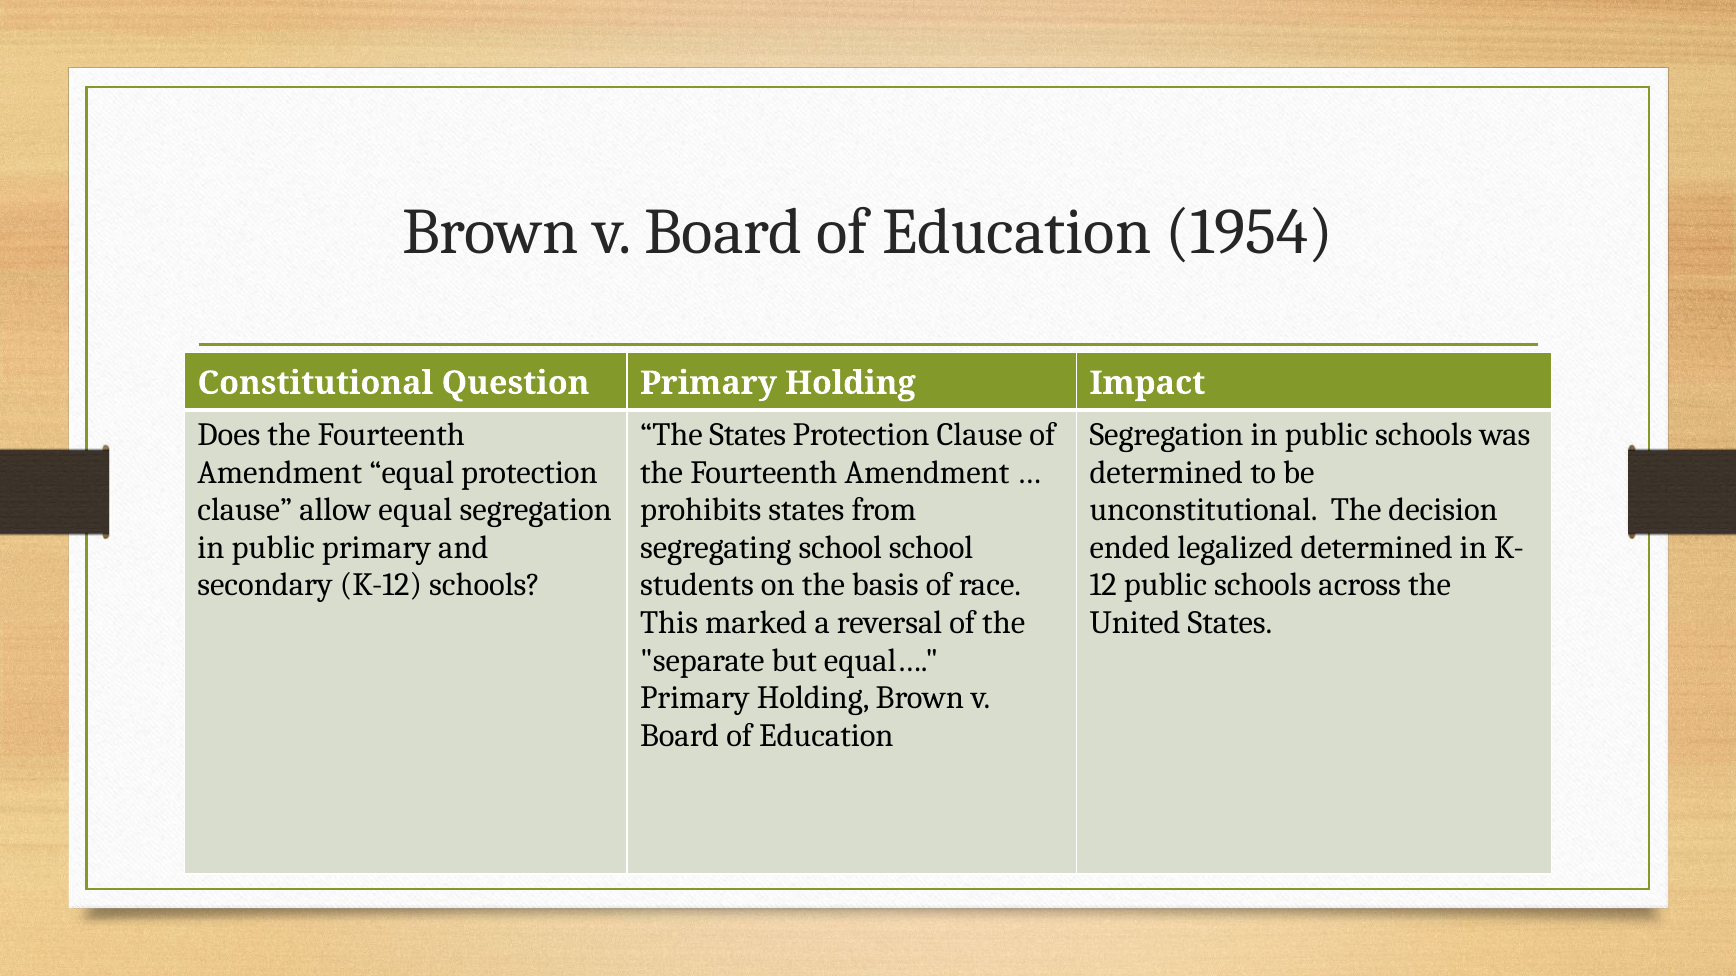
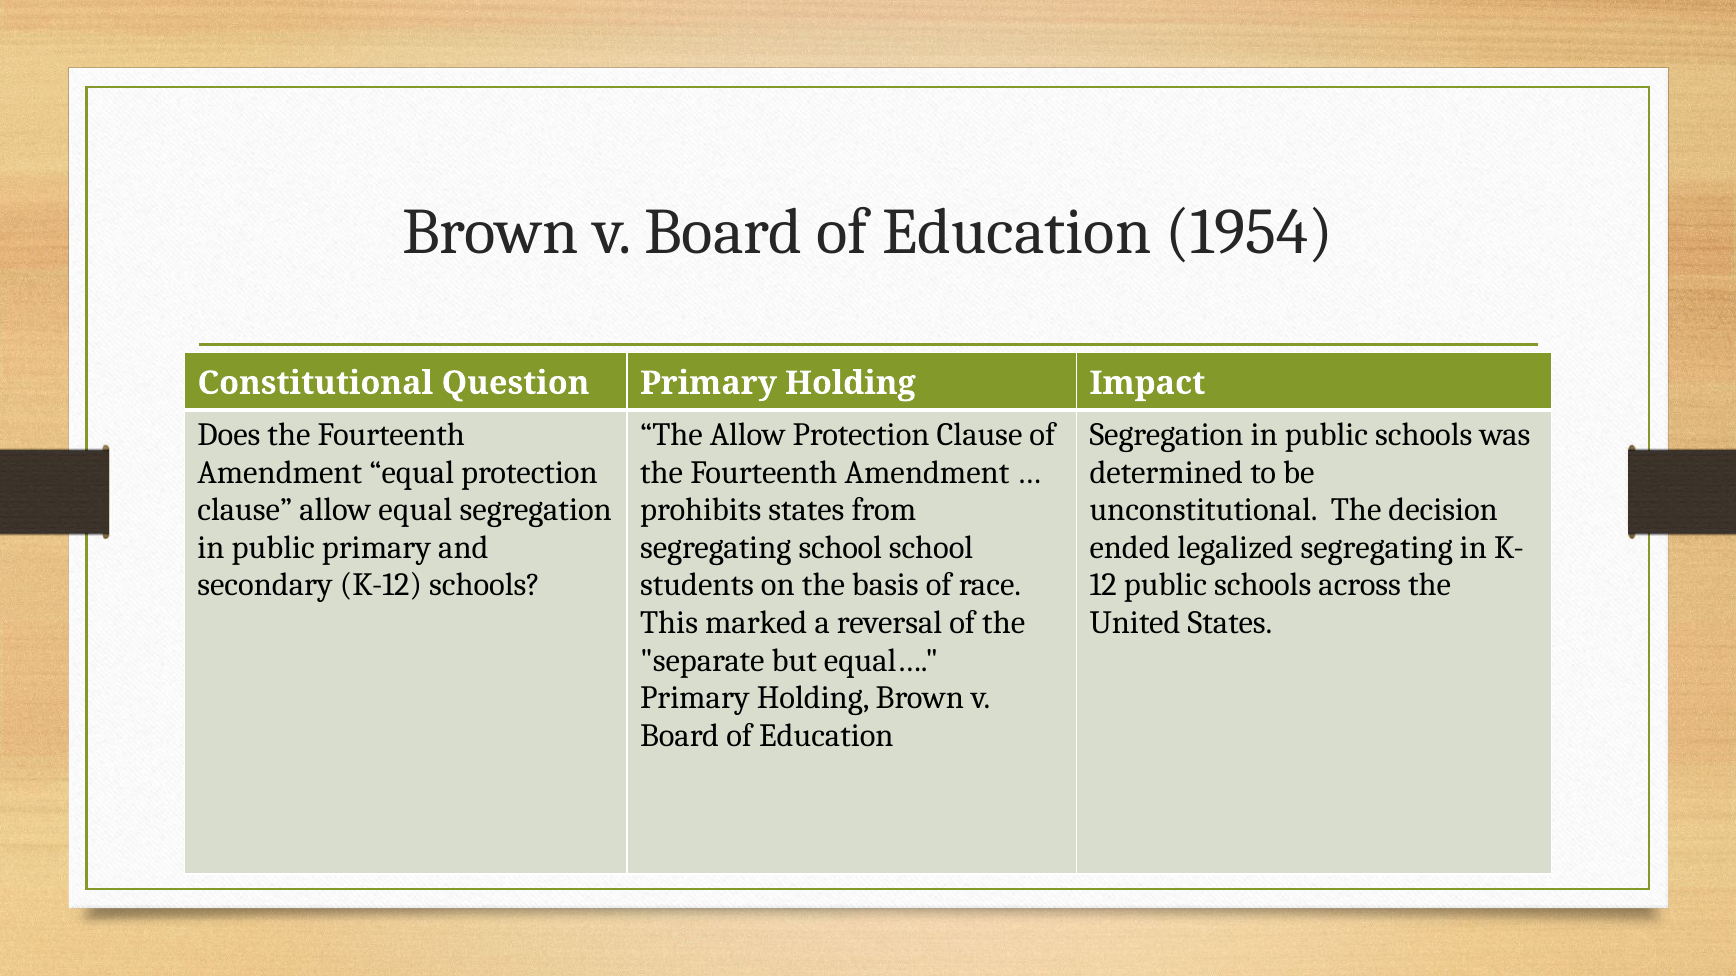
The States: States -> Allow (748, 435)
legalized determined: determined -> segregating (1377, 548)
